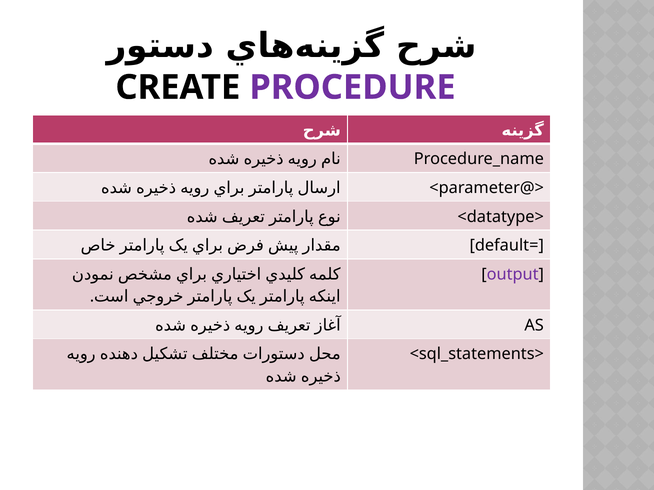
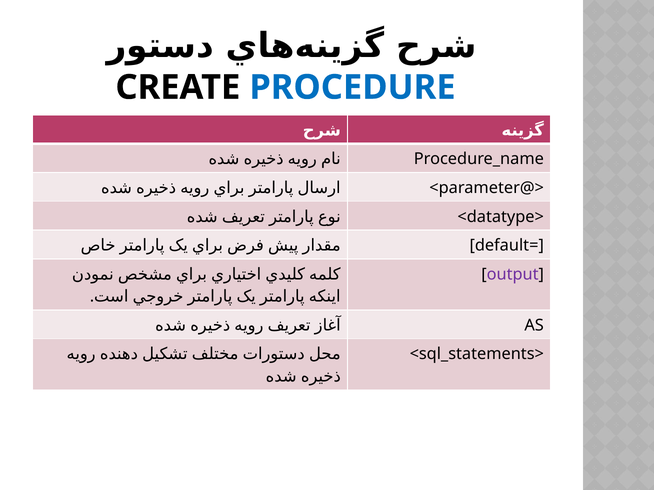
PROCEDURE colour: purple -> blue (353, 87)
